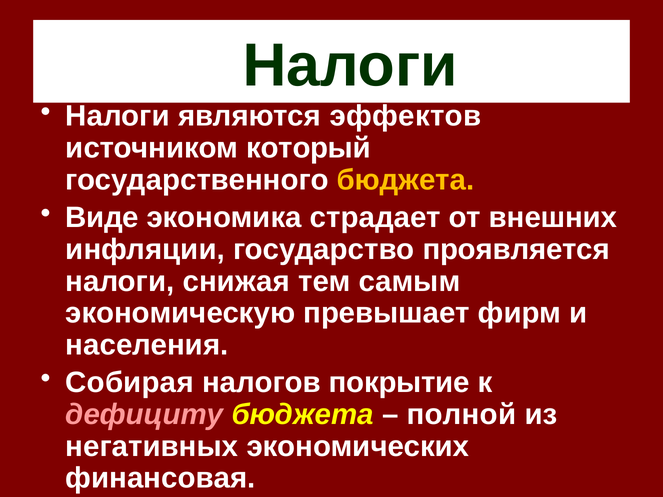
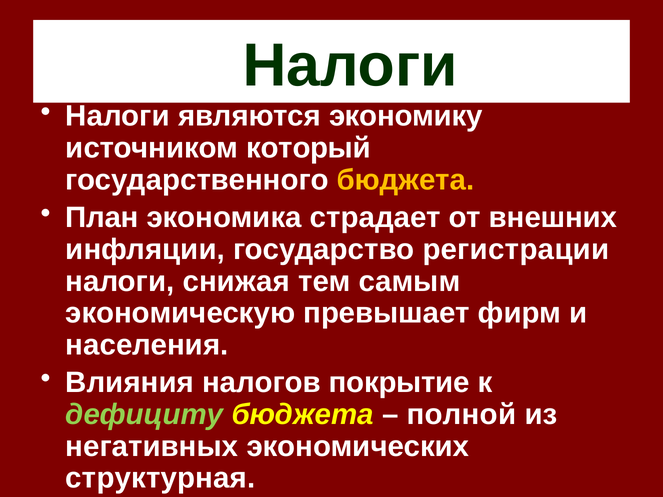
эффектов: эффектов -> экономику (406, 116)
Виде: Виде -> План (102, 218)
проявляется: проявляется -> регистрации (516, 250)
Собирая: Собирая -> Влияния (130, 383)
дефициту colour: pink -> light green (144, 415)
финансовая: финансовая -> структурная (160, 478)
